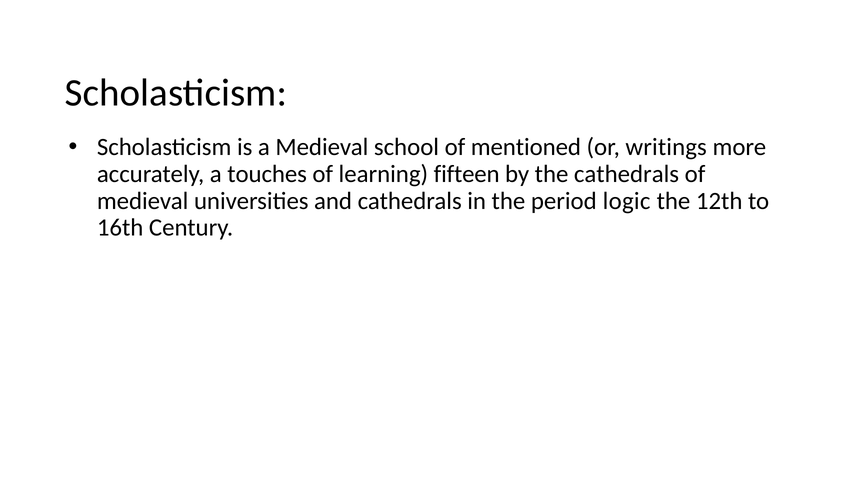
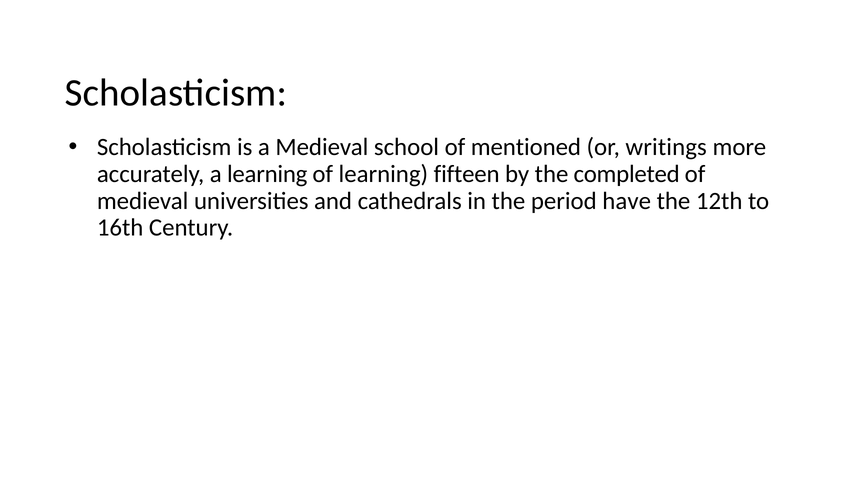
a touches: touches -> learning (267, 174)
the cathedrals: cathedrals -> completed (627, 174)
logic: logic -> have (627, 201)
